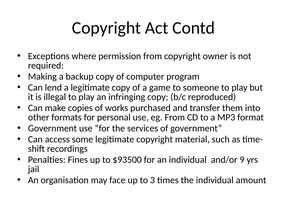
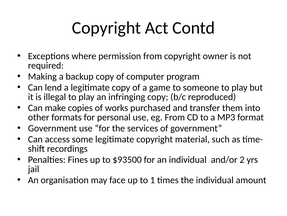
9: 9 -> 2 (242, 159)
3: 3 -> 1 (153, 180)
